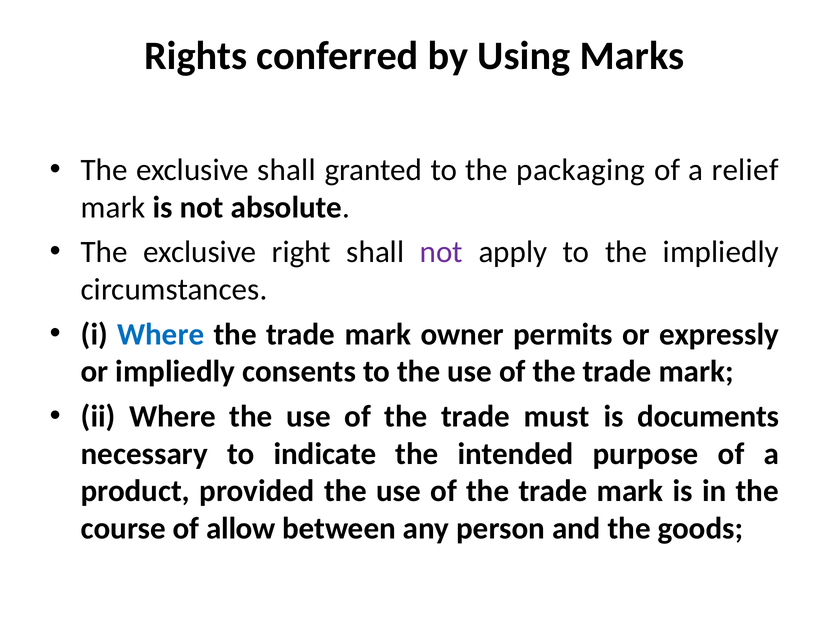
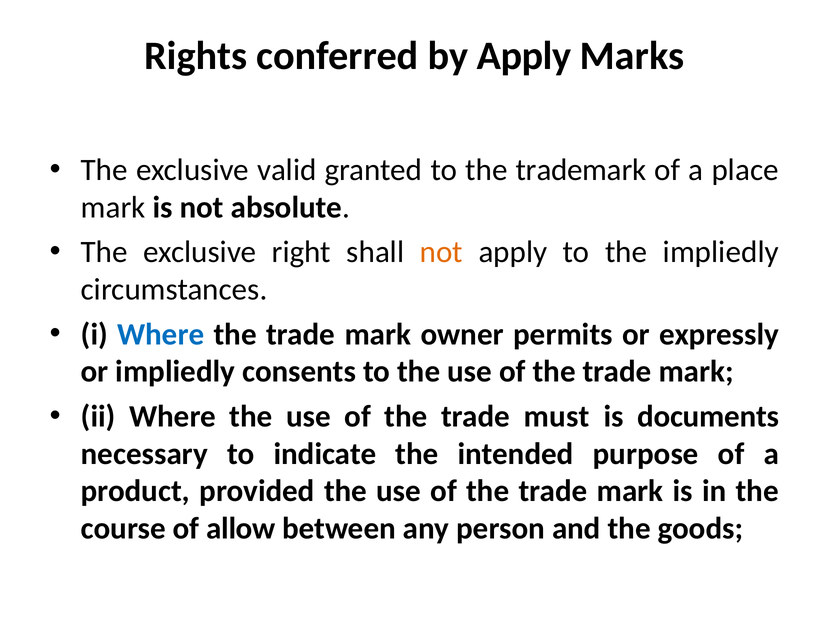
by Using: Using -> Apply (524, 56)
exclusive shall: shall -> valid (287, 170)
packaging: packaging -> trademark (581, 170)
relief: relief -> place (745, 170)
not colour: purple -> orange (441, 252)
